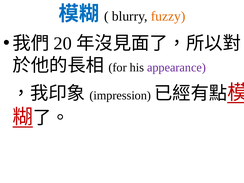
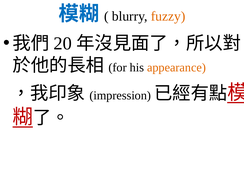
appearance colour: purple -> orange (176, 67)
